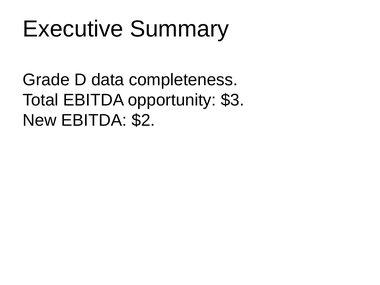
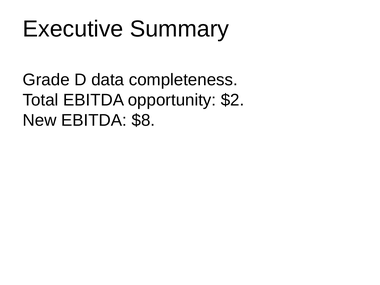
$3: $3 -> $2 (233, 100)
$2: $2 -> $8 (143, 120)
